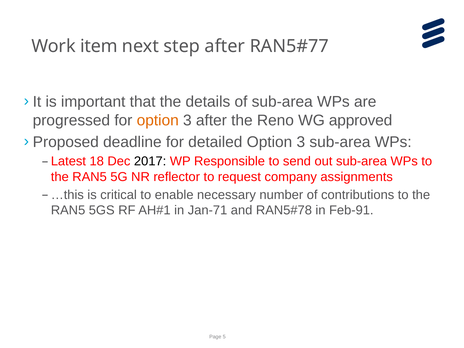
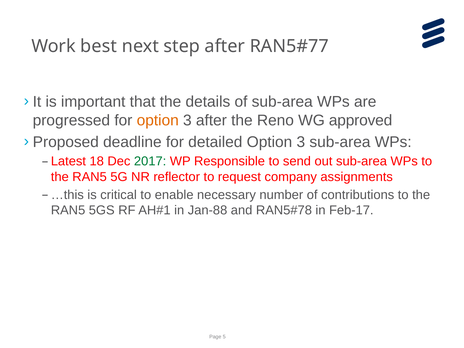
item: item -> best (99, 46)
2017 colour: black -> green (150, 161)
Jan-71: Jan-71 -> Jan-88 (208, 210)
Feb-91: Feb-91 -> Feb-17 (351, 210)
